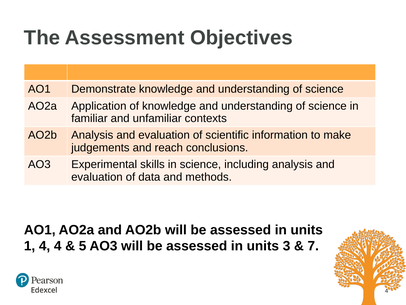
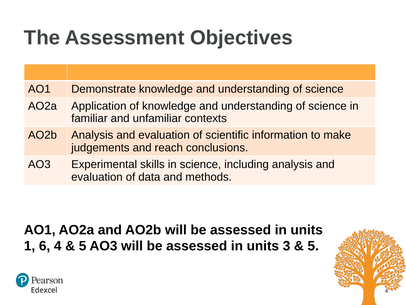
1 4: 4 -> 6 (45, 246)
7: 7 -> 5 (313, 246)
